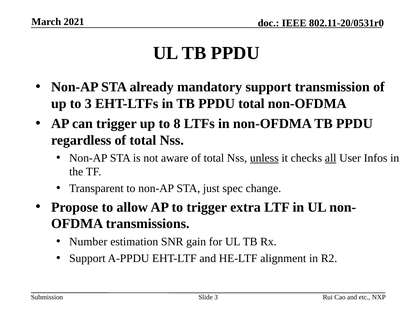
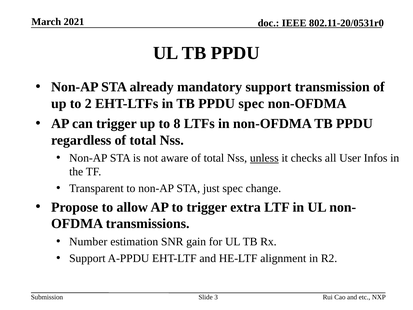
to 3: 3 -> 2 (88, 104)
PPDU total: total -> spec (251, 104)
all underline: present -> none (331, 158)
